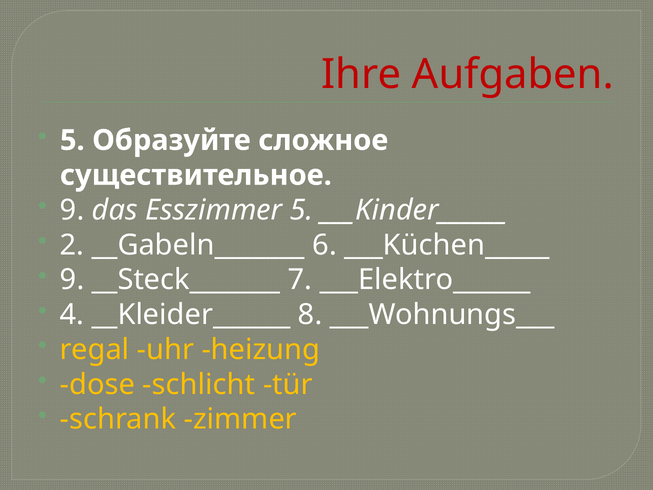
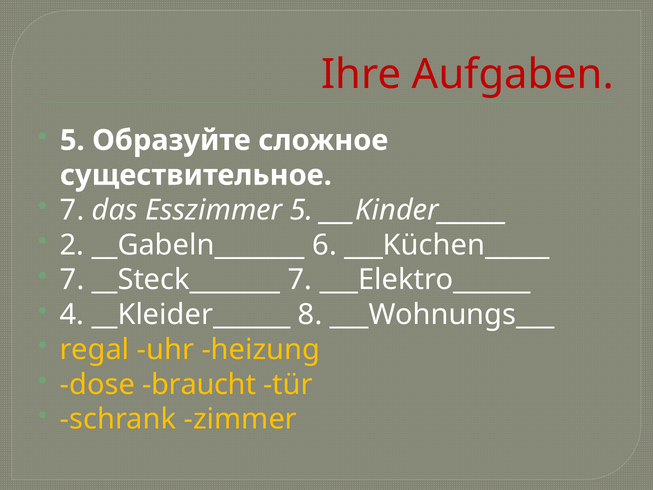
9: 9 -> 7 (72, 210)
9: 9 -> 7 (72, 280)
schlicht: schlicht -> braucht (199, 384)
